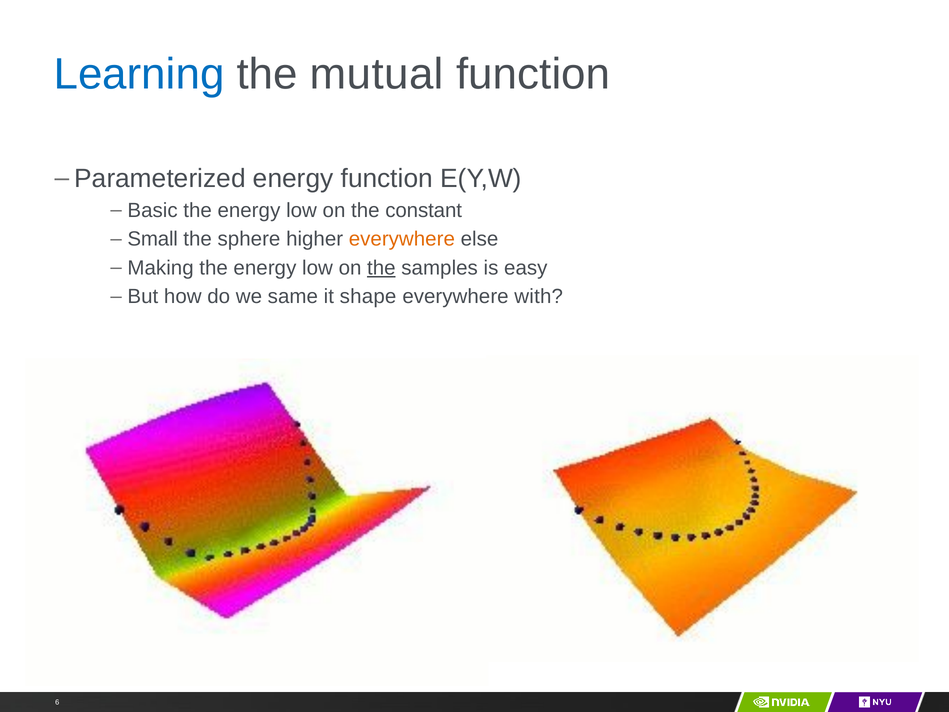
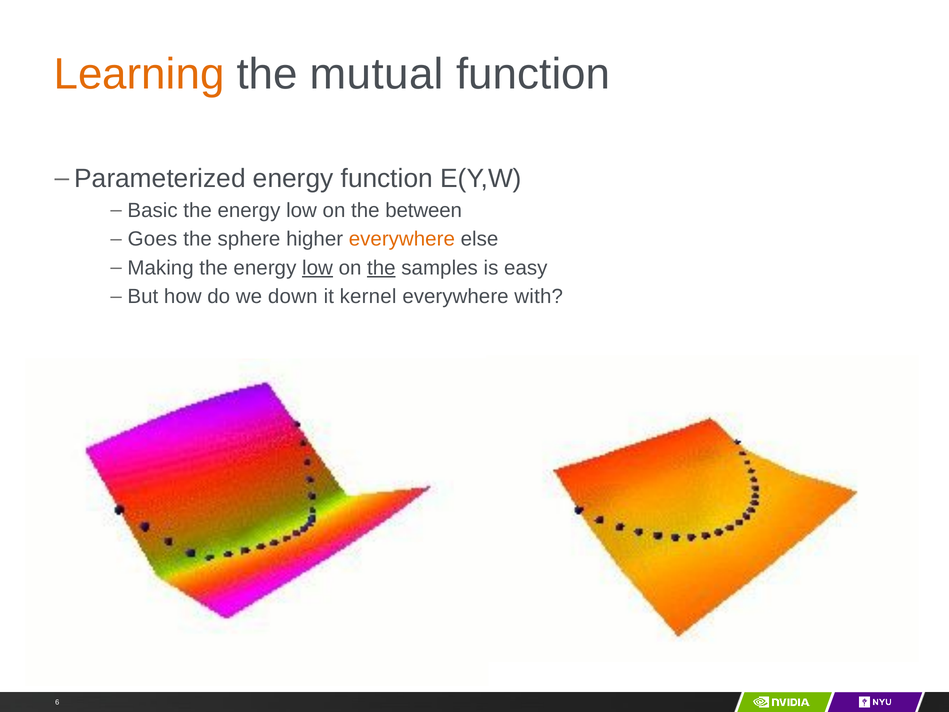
Learning colour: blue -> orange (139, 74)
constant: constant -> between (424, 210)
Small: Small -> Goes (152, 239)
low underline: none -> present (317, 268)
same: same -> down (293, 296)
shape: shape -> kernel (368, 296)
